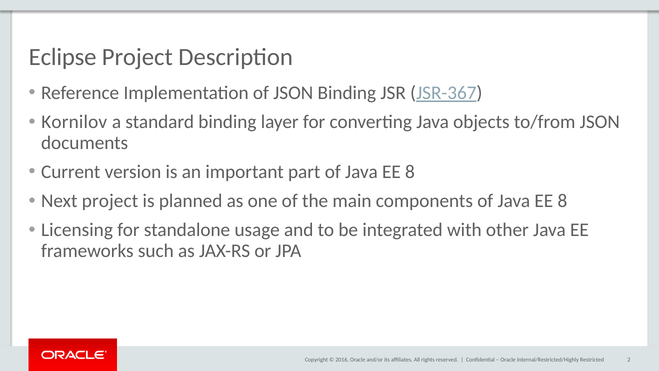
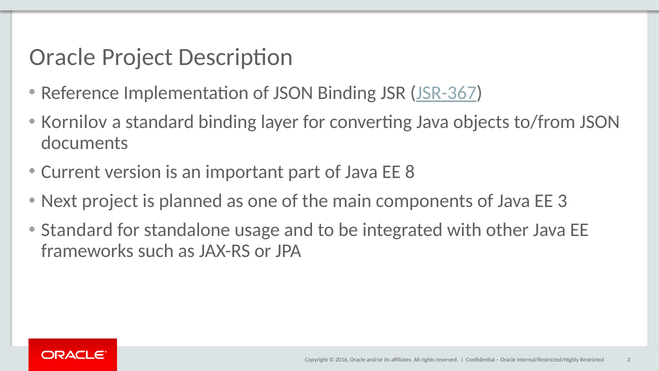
Eclipse: Eclipse -> Oracle (62, 57)
8: 8 -> 3 (562, 201)
Licensing: Licensing -> Standard (77, 230)
